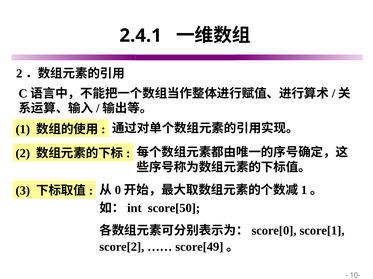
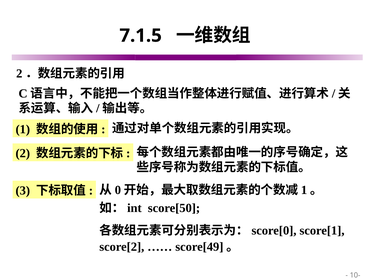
2.4.1: 2.4.1 -> 7.1.5 (141, 36)
